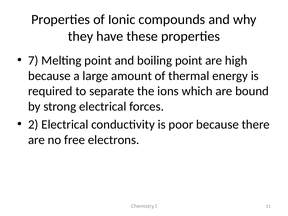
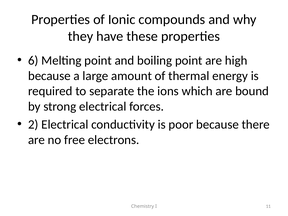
7: 7 -> 6 (33, 60)
